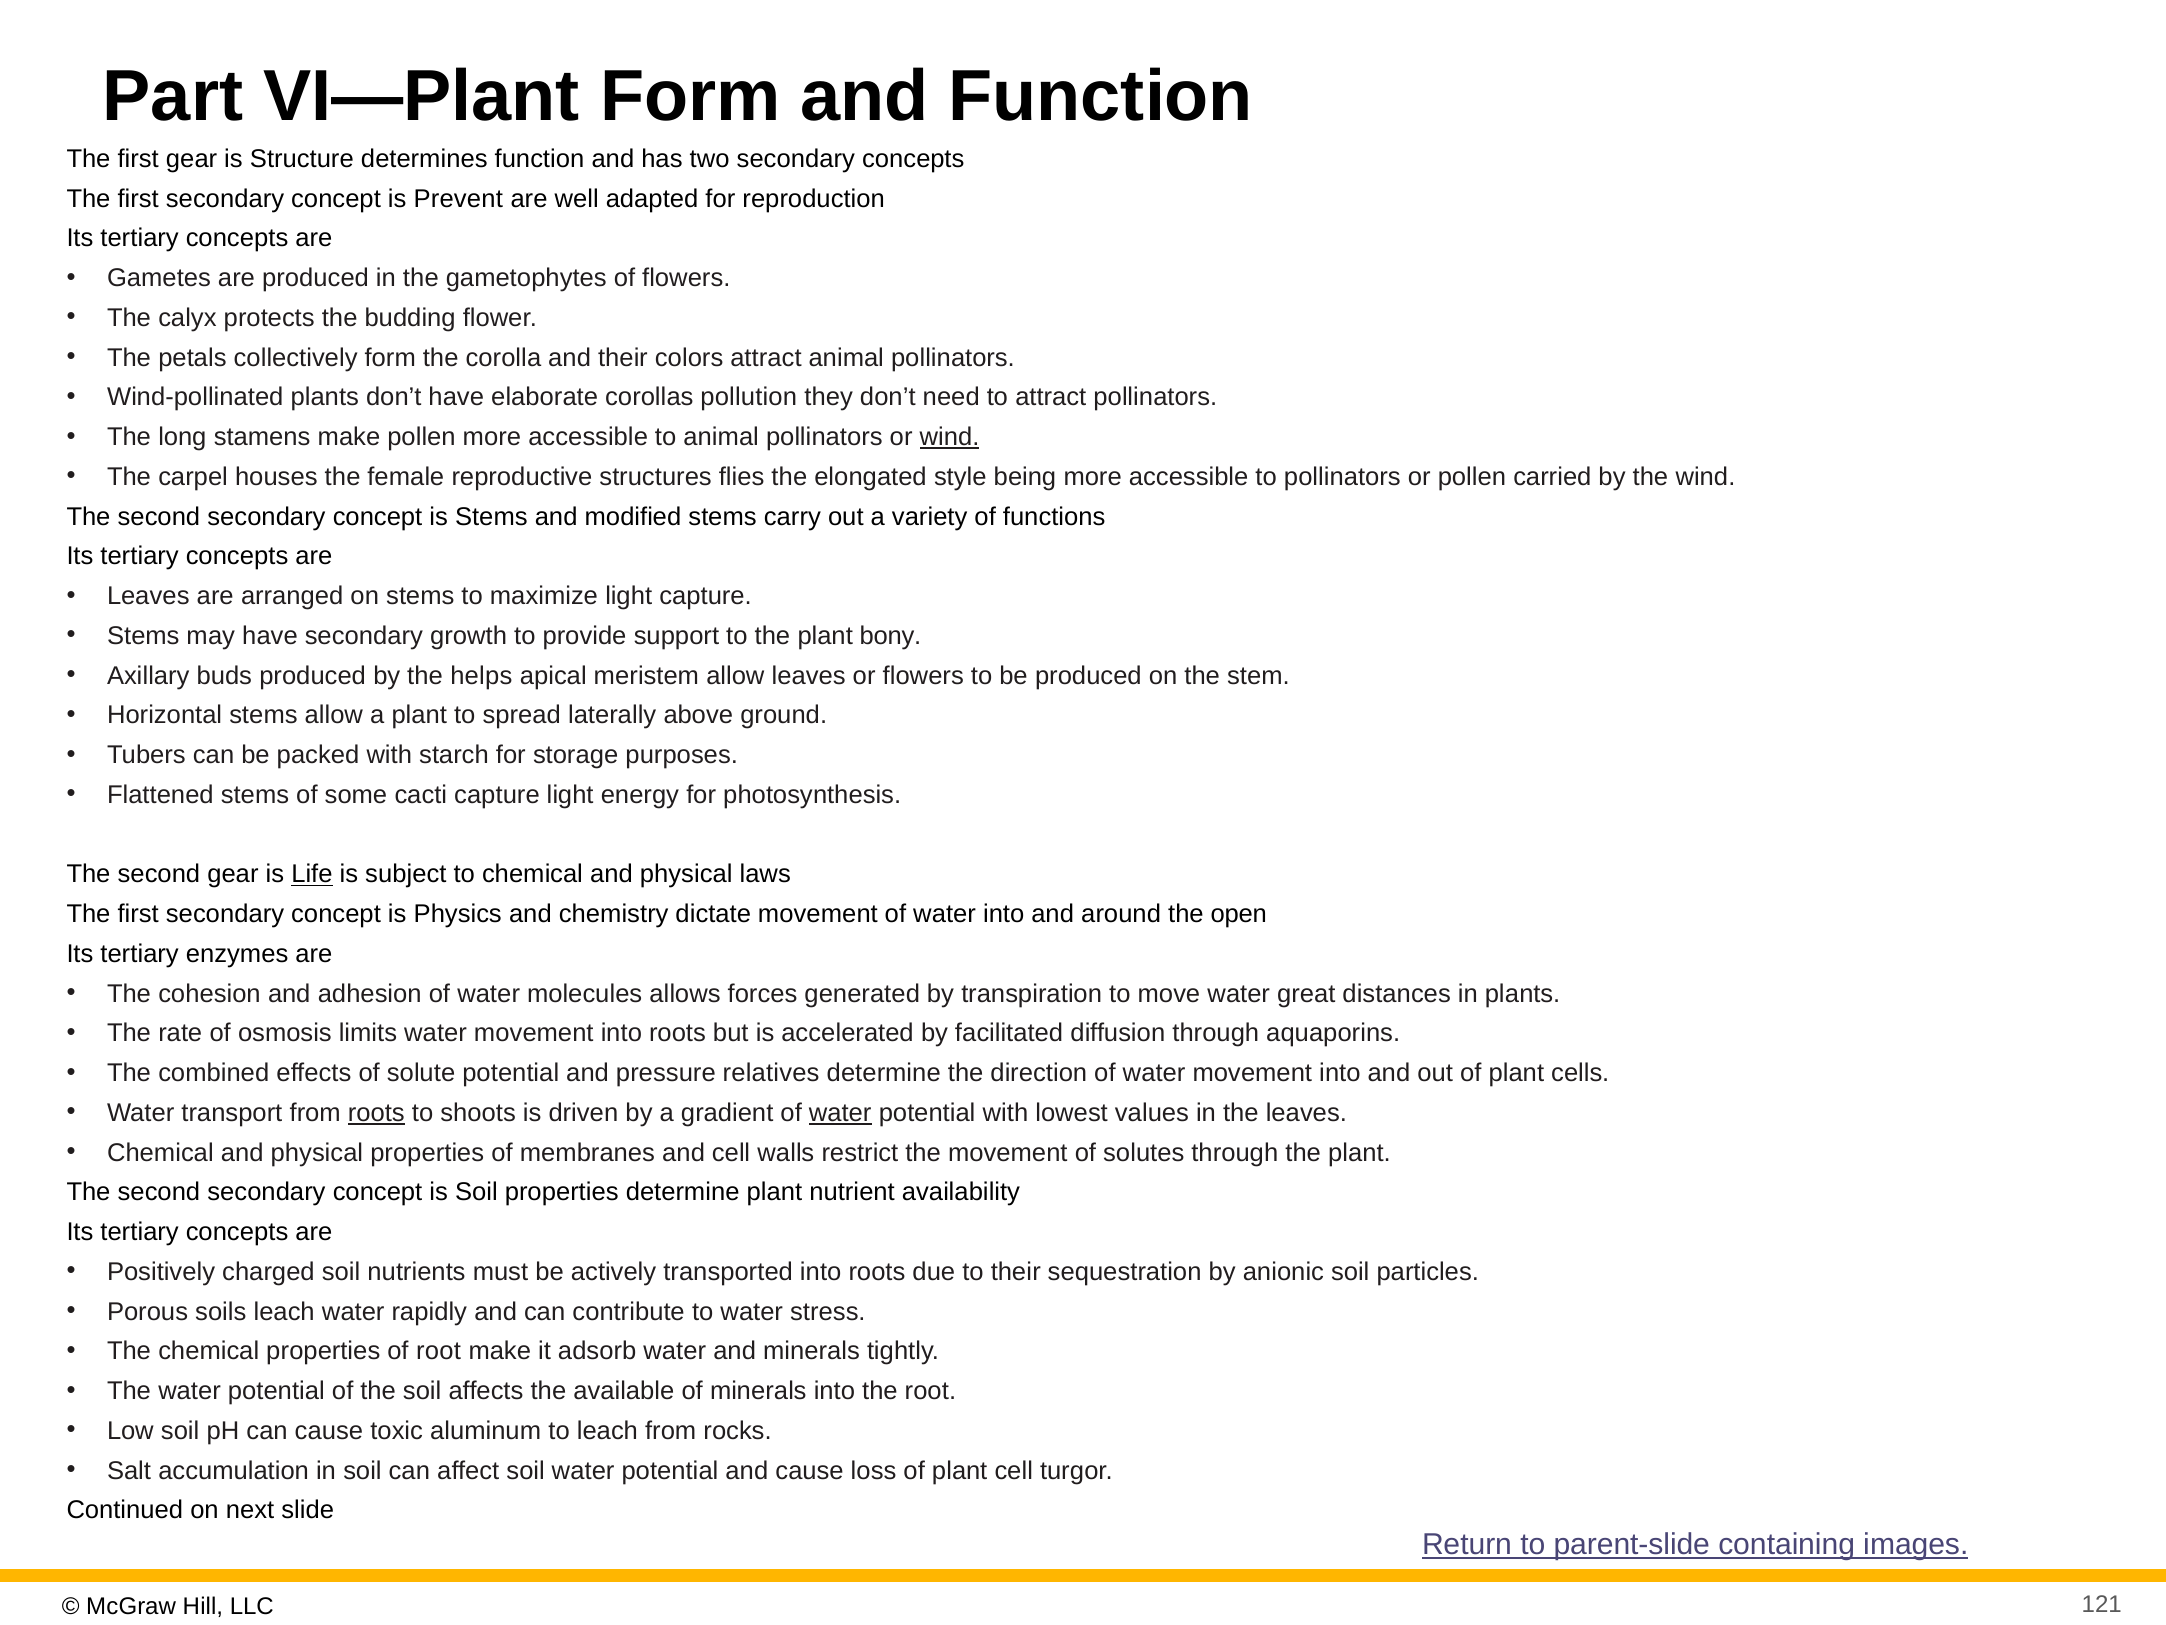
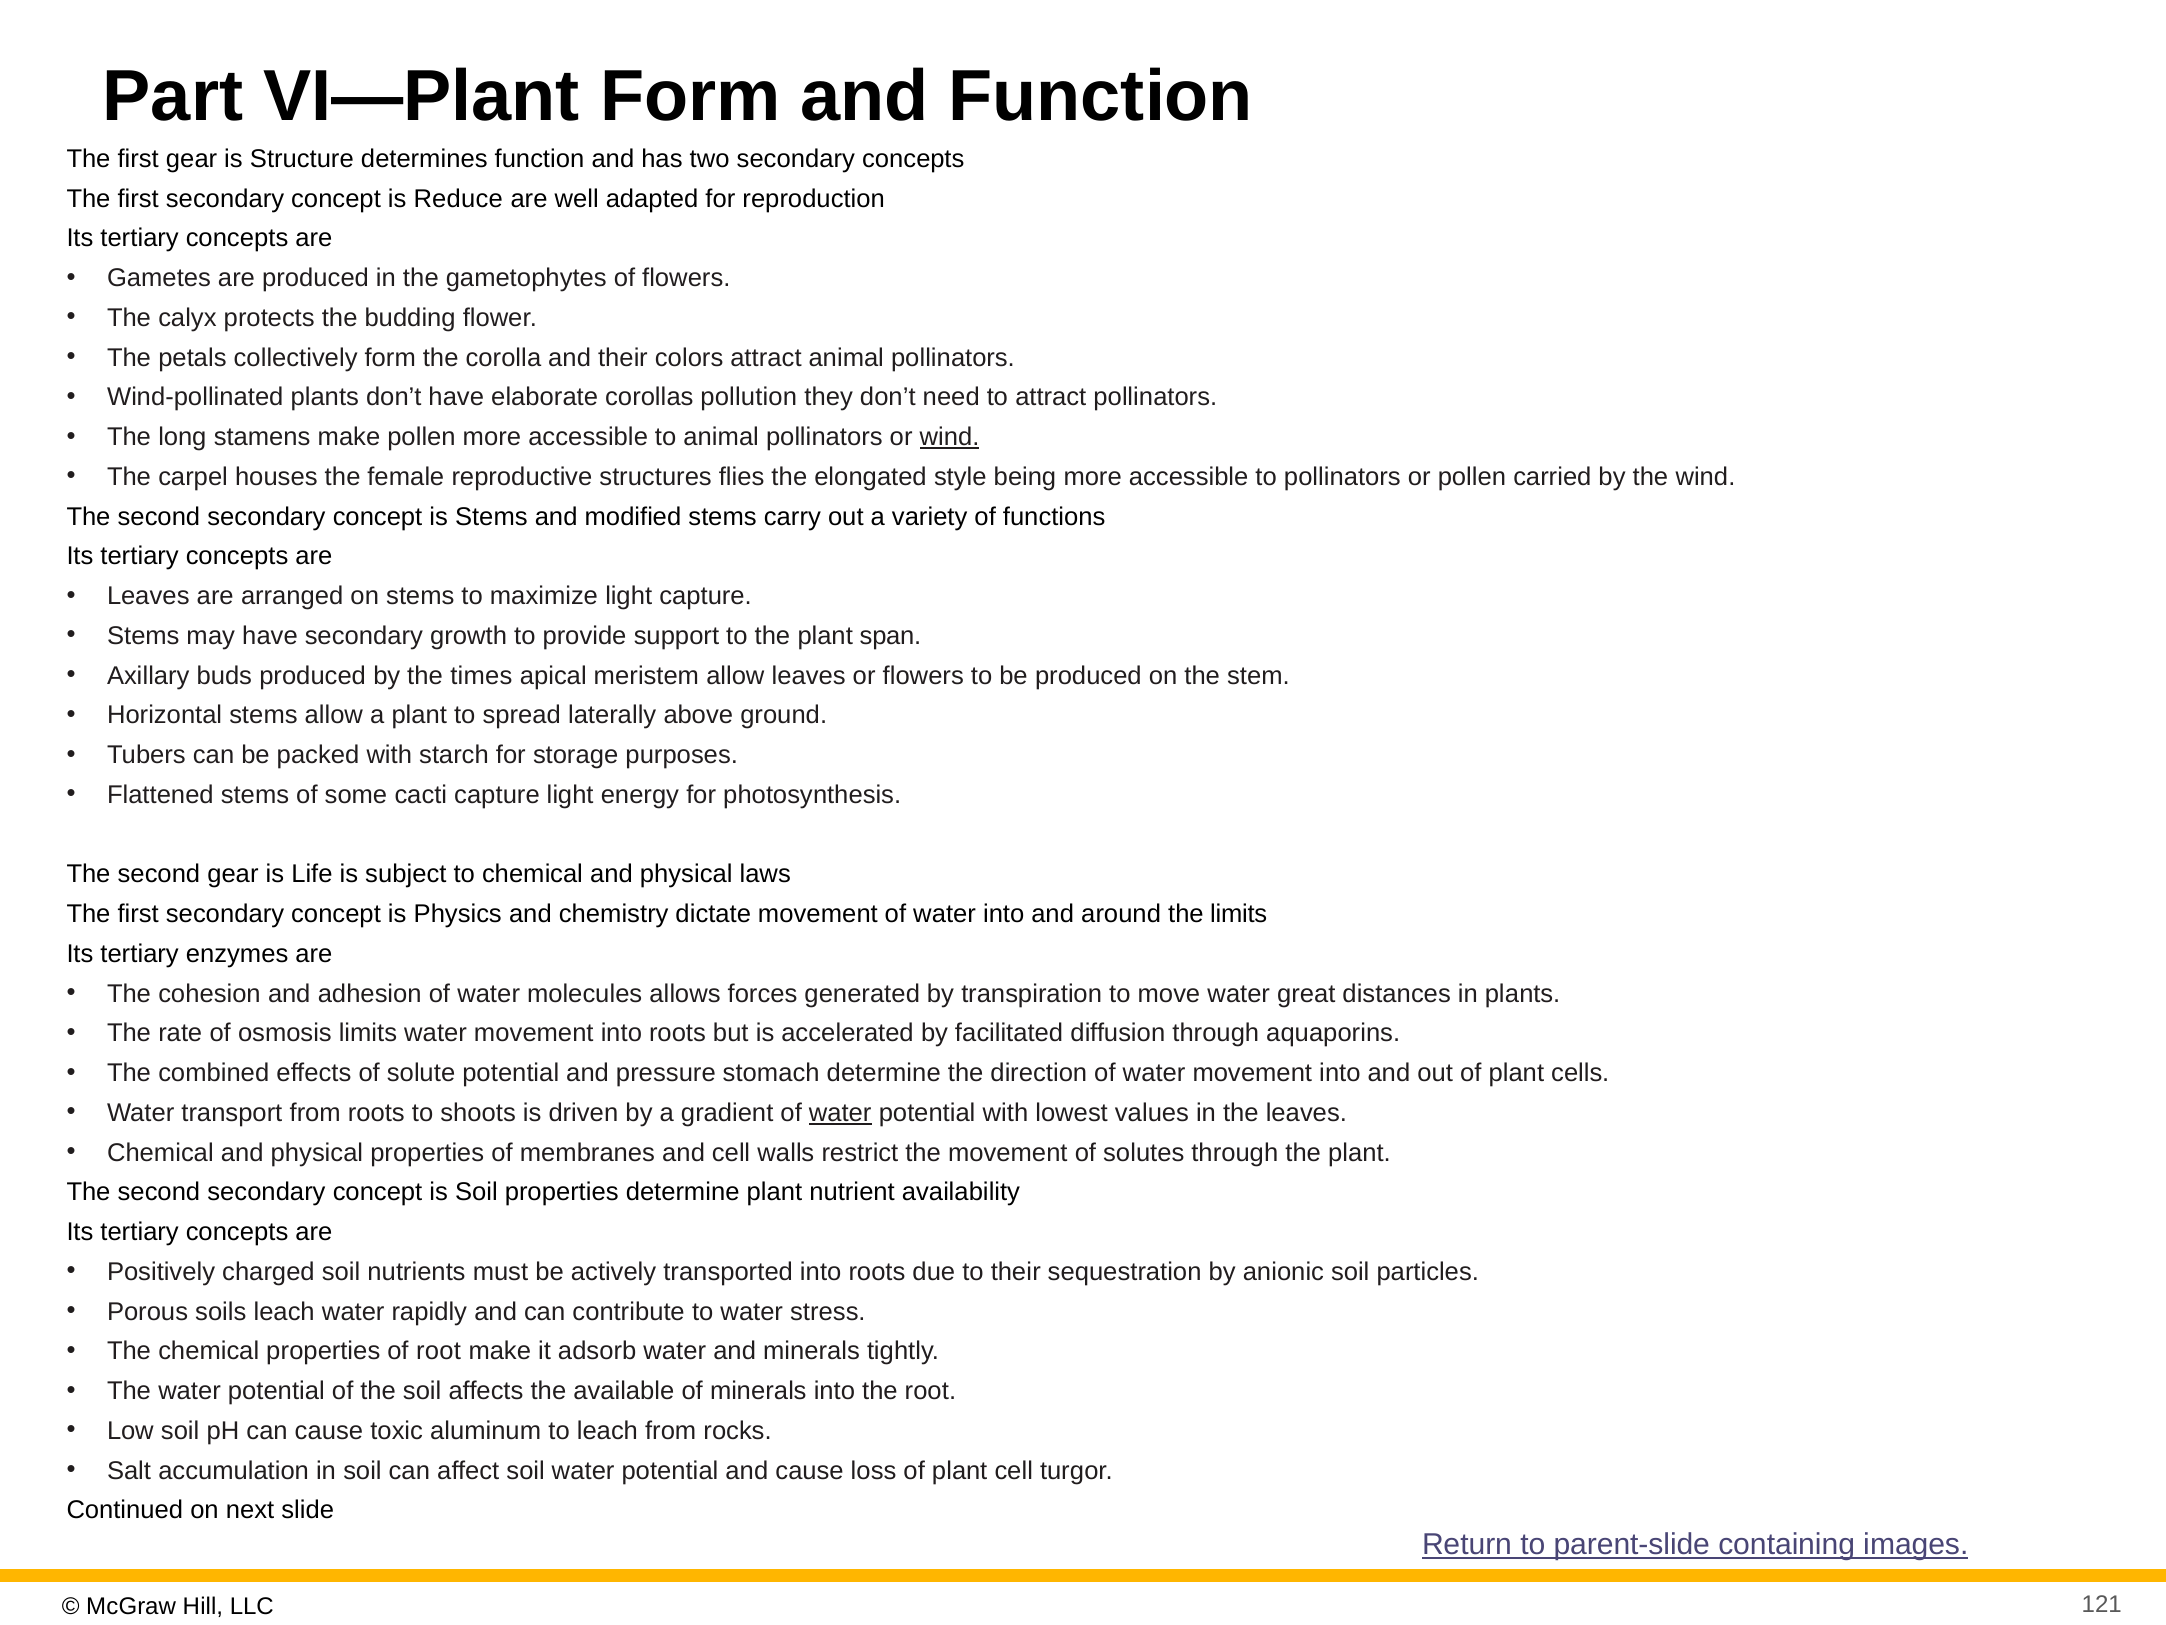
Prevent: Prevent -> Reduce (458, 199)
bony: bony -> span (890, 636)
helps: helps -> times (481, 676)
Life underline: present -> none (312, 874)
the open: open -> limits (1239, 914)
relatives: relatives -> stomach (771, 1073)
roots underline: present -> none (376, 1113)
